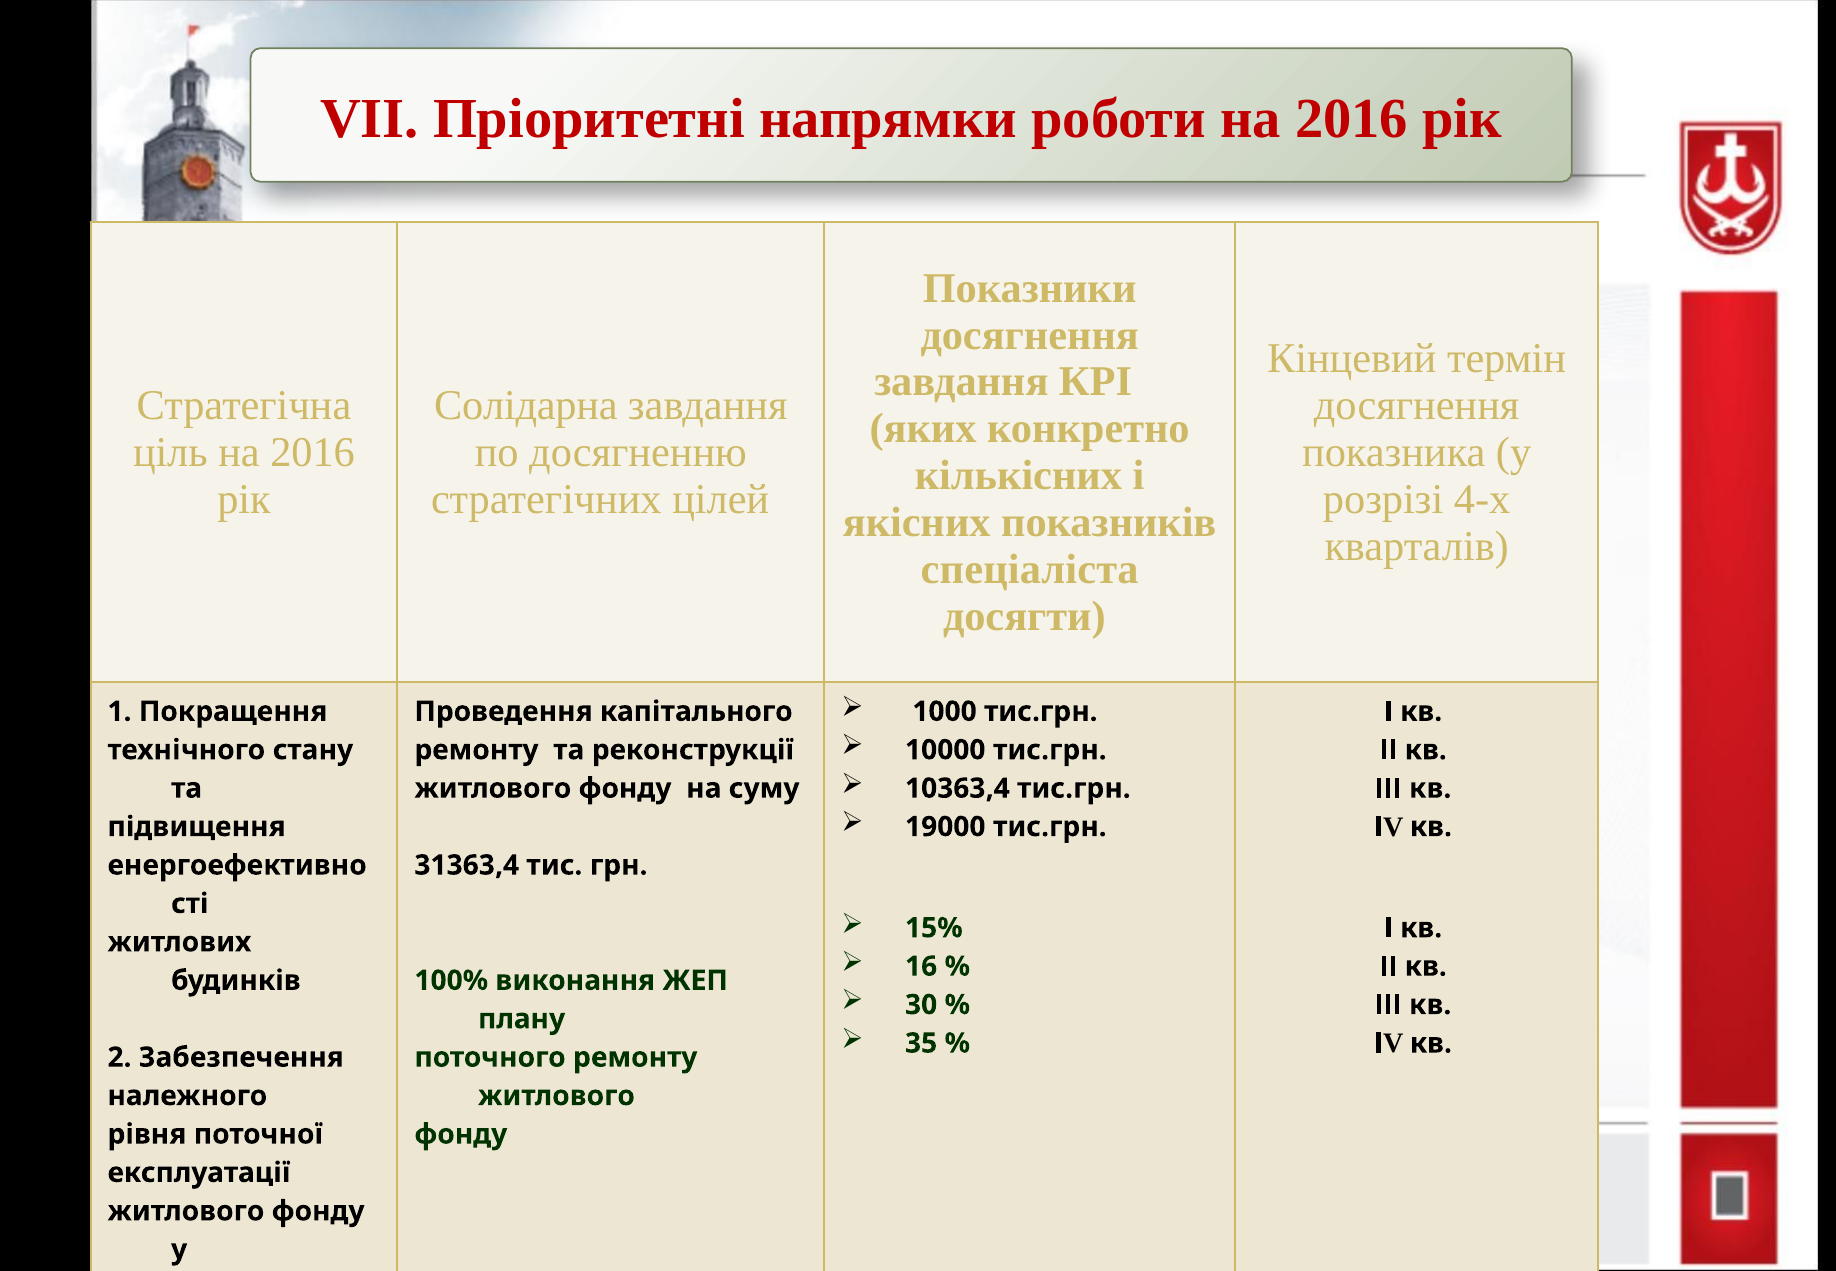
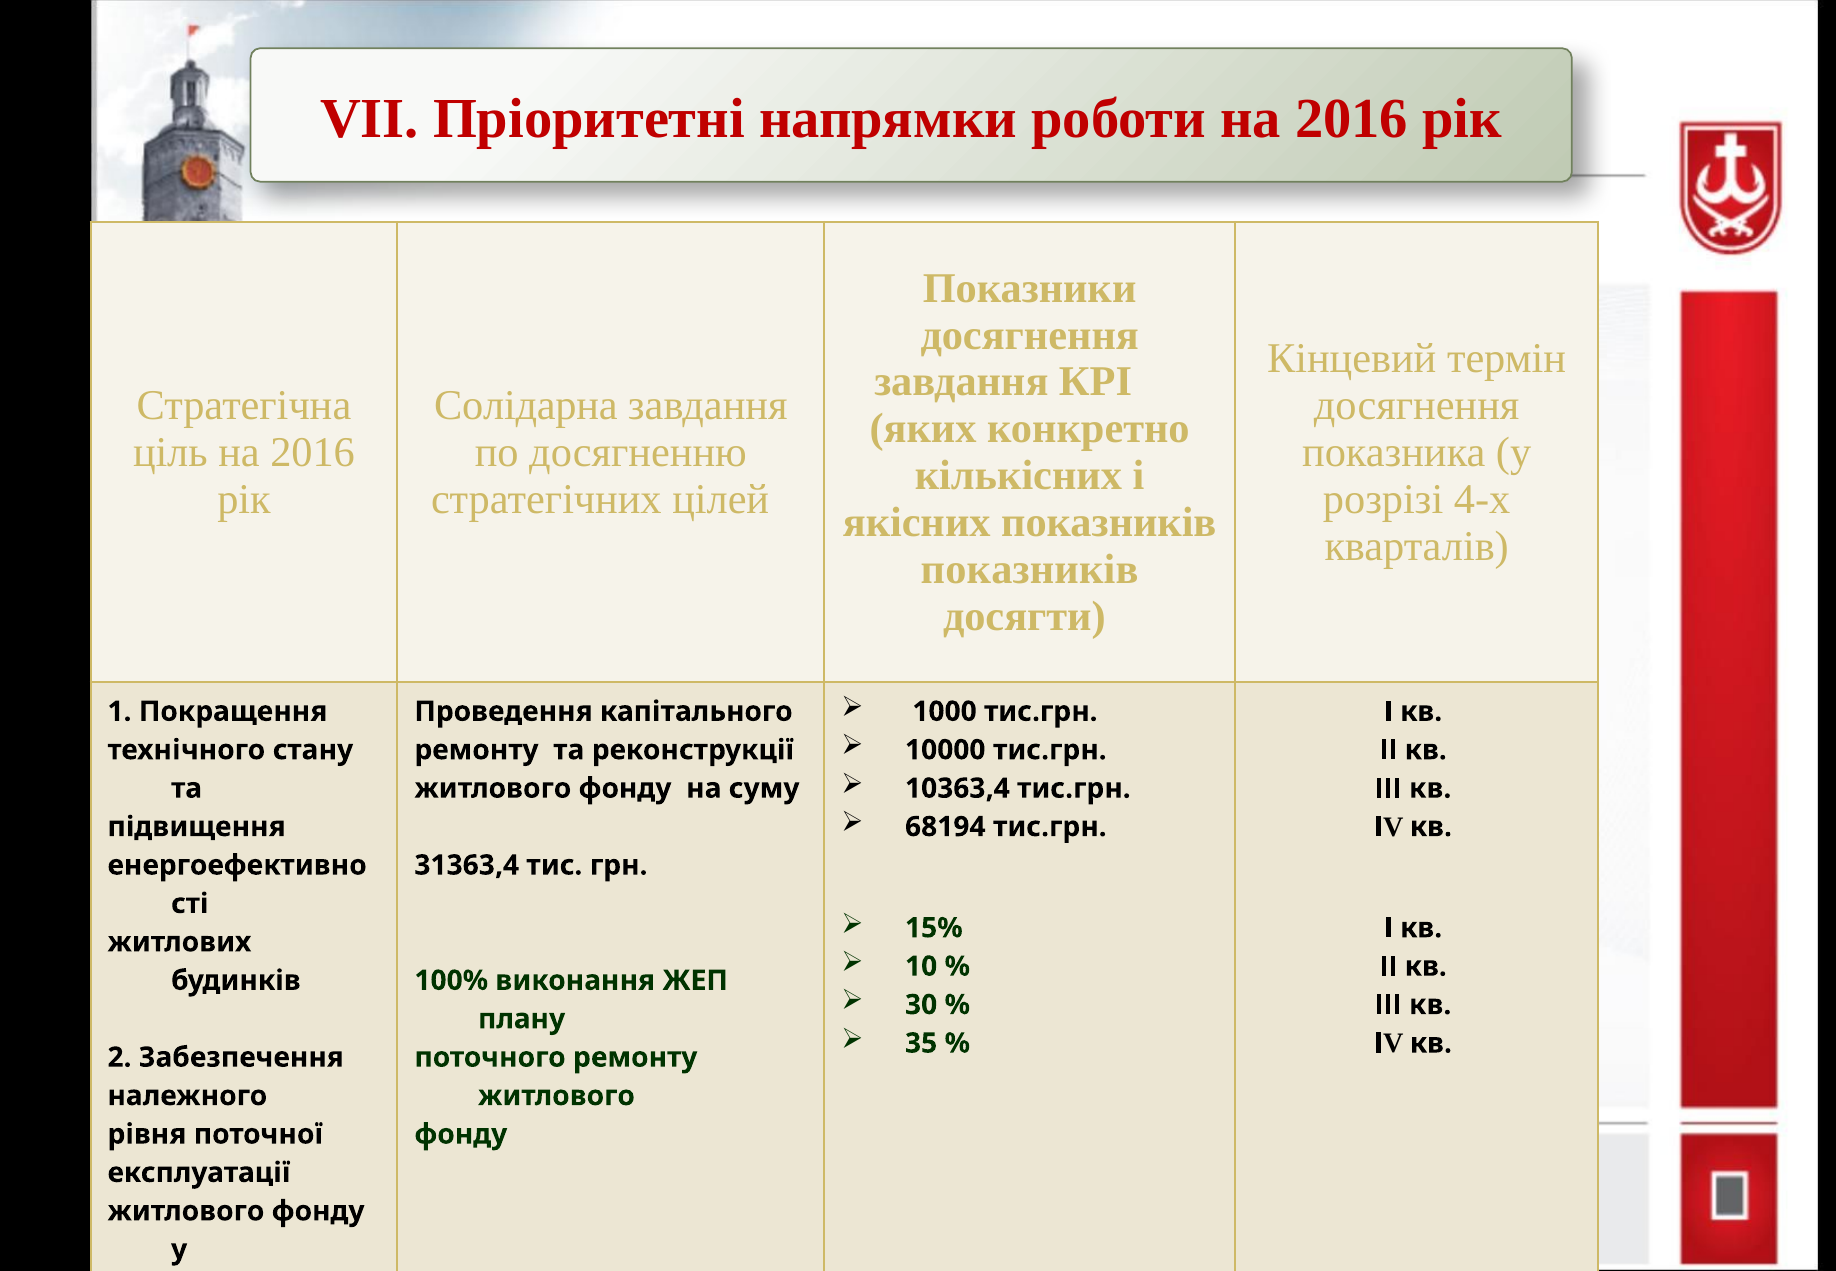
спеціаліста: спеціаліста -> показників (1030, 570)
19000: 19000 -> 68194 (945, 827)
16: 16 -> 10 (921, 966)
